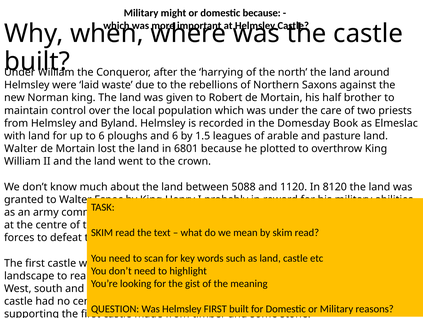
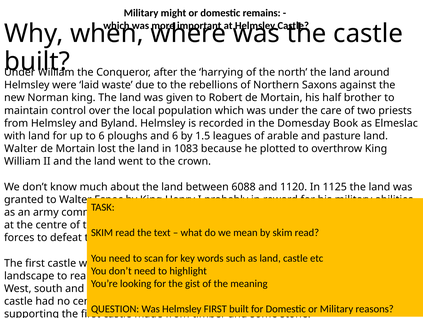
domestic because: because -> remains (262, 13)
6801: 6801 -> 1083 (186, 148)
5088: 5088 -> 6088 (244, 186)
8120: 8120 -> 1125 (335, 186)
